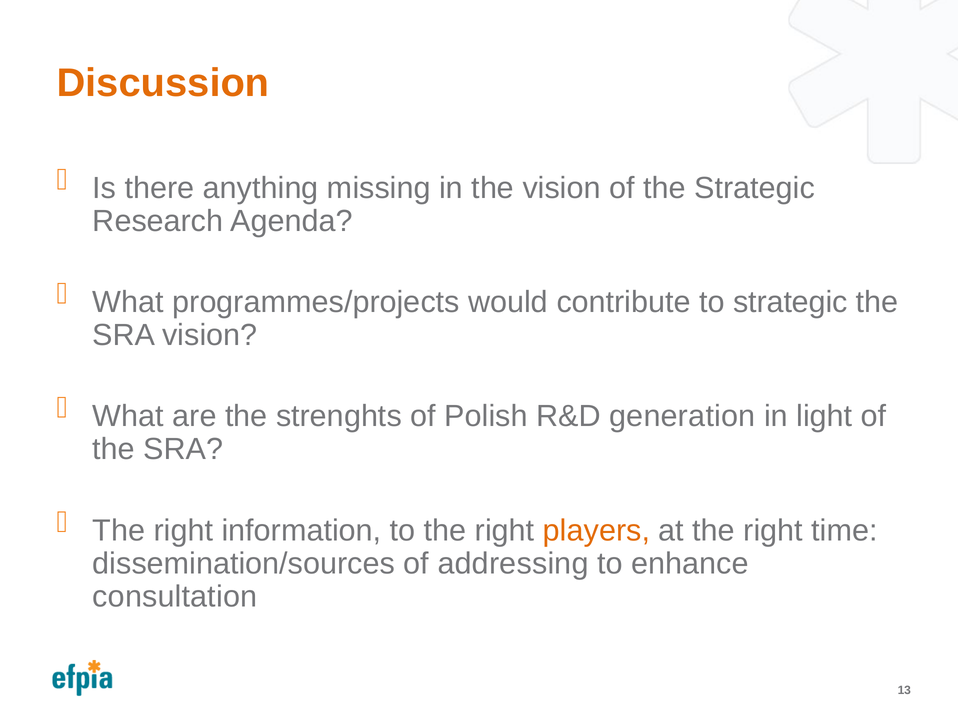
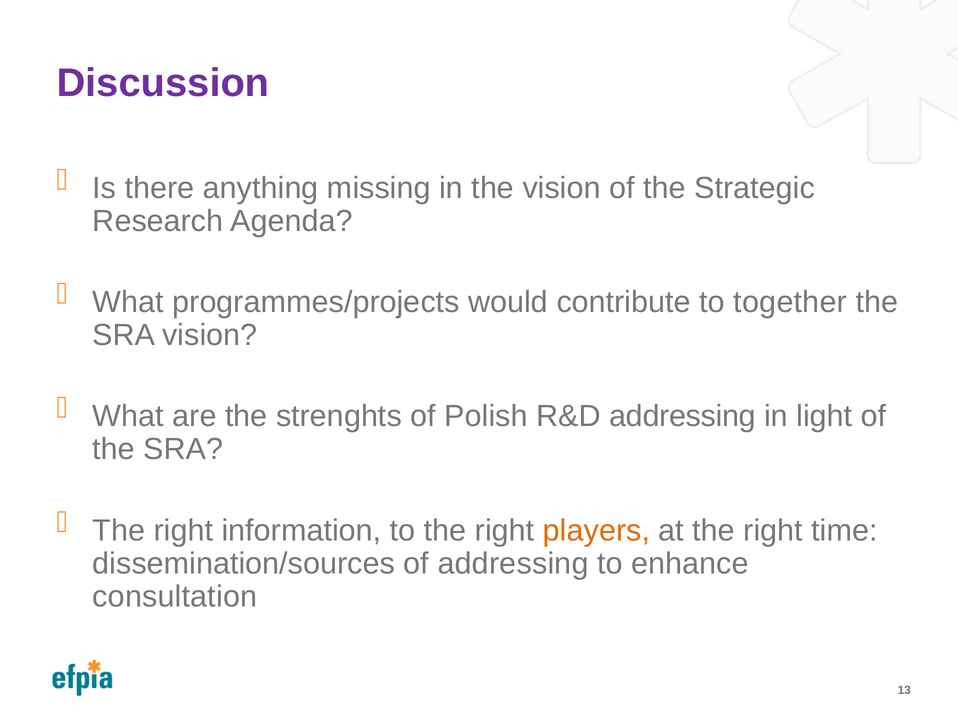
Discussion colour: orange -> purple (163, 83)
to strategic: strategic -> together (790, 302)
R&D generation: generation -> addressing (683, 417)
